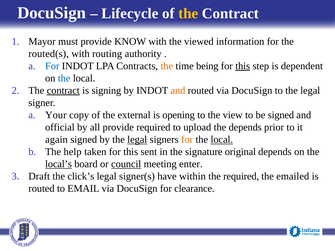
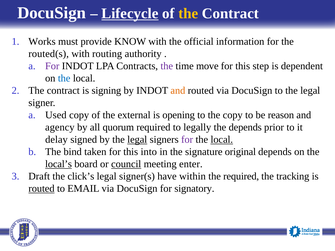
Lifecycle underline: none -> present (130, 13)
Mayor: Mayor -> Works (42, 41)
viewed: viewed -> official (199, 41)
For colour: blue -> purple (52, 66)
the colour: orange -> purple (167, 66)
being: being -> move (207, 66)
this underline: present -> none (243, 66)
contract underline: present -> none (63, 91)
Your: Your -> Used (56, 115)
the view: view -> copy (233, 115)
be signed: signed -> reason (281, 115)
official: official -> agency (60, 127)
all provide: provide -> quorum (118, 127)
upload: upload -> legally (197, 127)
again: again -> delay (56, 140)
for colour: orange -> purple (187, 140)
help: help -> bind (73, 152)
sent: sent -> into (149, 152)
emailed: emailed -> tracking (293, 177)
routed underline: none -> present (41, 189)
clearance: clearance -> signatory (194, 189)
